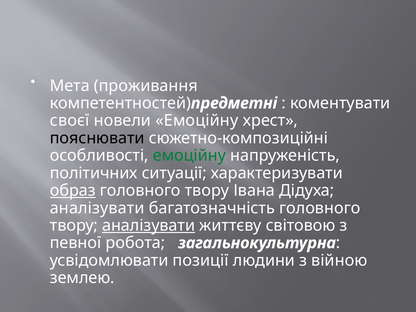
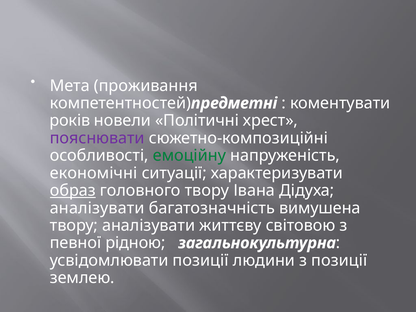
своєї: своєї -> років (70, 121)
новели Емоційну: Емоційну -> Політичні (197, 121)
пояснювати colour: black -> purple (97, 138)
політичних: політичних -> економічні (94, 173)
багатозначність головного: головного -> вимушена (320, 208)
аналізувати underline: present -> none (149, 225)
робота: робота -> рідною (135, 243)
з війною: війною -> позиції (339, 260)
